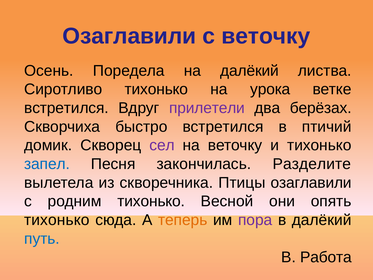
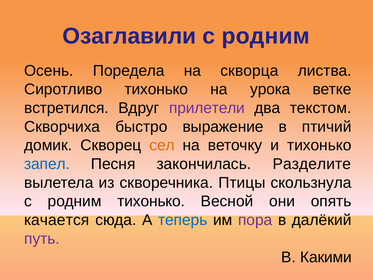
веточку: веточку -> родним (266, 36)
на далёкий: далёкий -> скворца (249, 71)
берёзах: берёзах -> текстом (321, 108)
быстро встретился: встретился -> выражение (223, 127)
сел colour: purple -> orange (162, 145)
Птицы озаглавили: озаглавили -> скользнула (311, 182)
тихонько: тихонько -> качается (57, 220)
теперь colour: orange -> blue (183, 220)
путь colour: blue -> purple (42, 238)
Работа: Работа -> Какими (326, 257)
